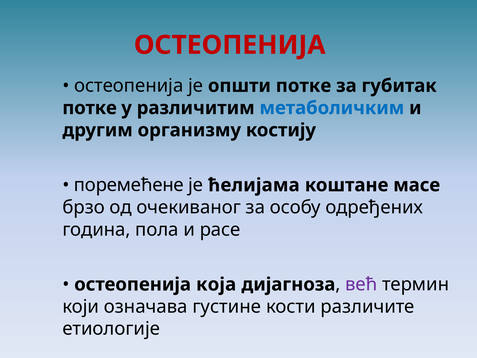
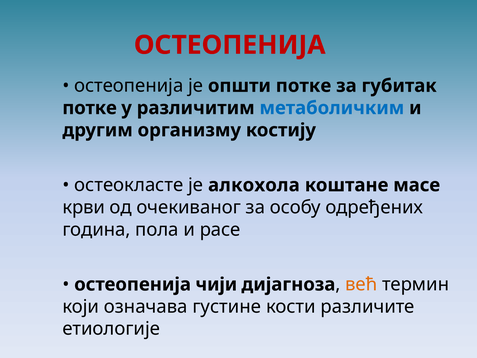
поремећене: поремећене -> остеокласте (129, 185)
ћелијама: ћелијама -> алкохола (254, 185)
брзо: брзо -> крви (84, 207)
која: која -> чији (216, 284)
већ colour: purple -> orange (361, 284)
